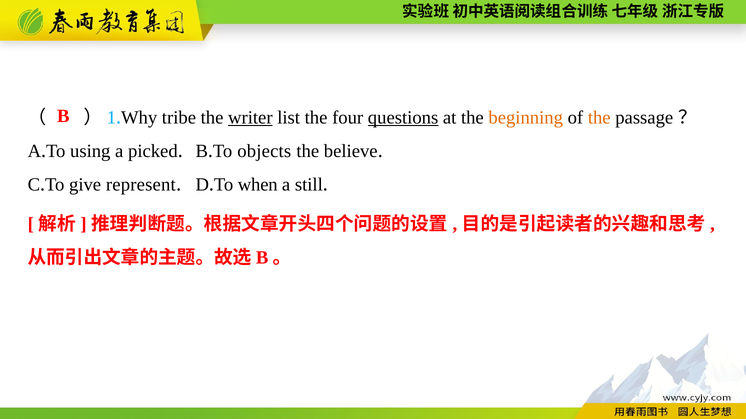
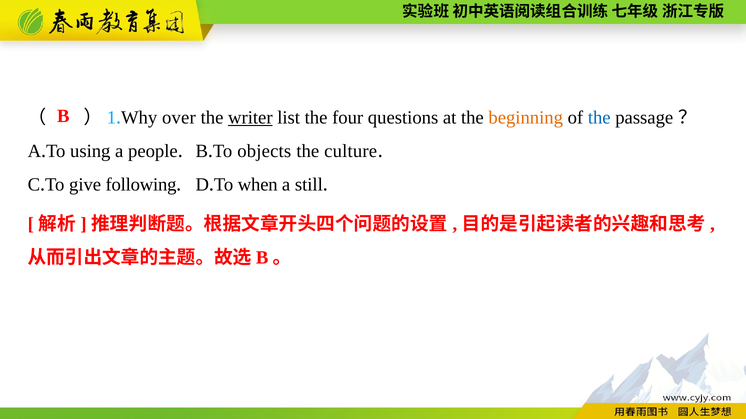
tribe: tribe -> over (179, 118)
questions underline: present -> none (403, 118)
the colour: orange -> blue (599, 118)
picked: picked -> people (153, 151)
believe: believe -> culture (351, 151)
represent: represent -> following (141, 185)
